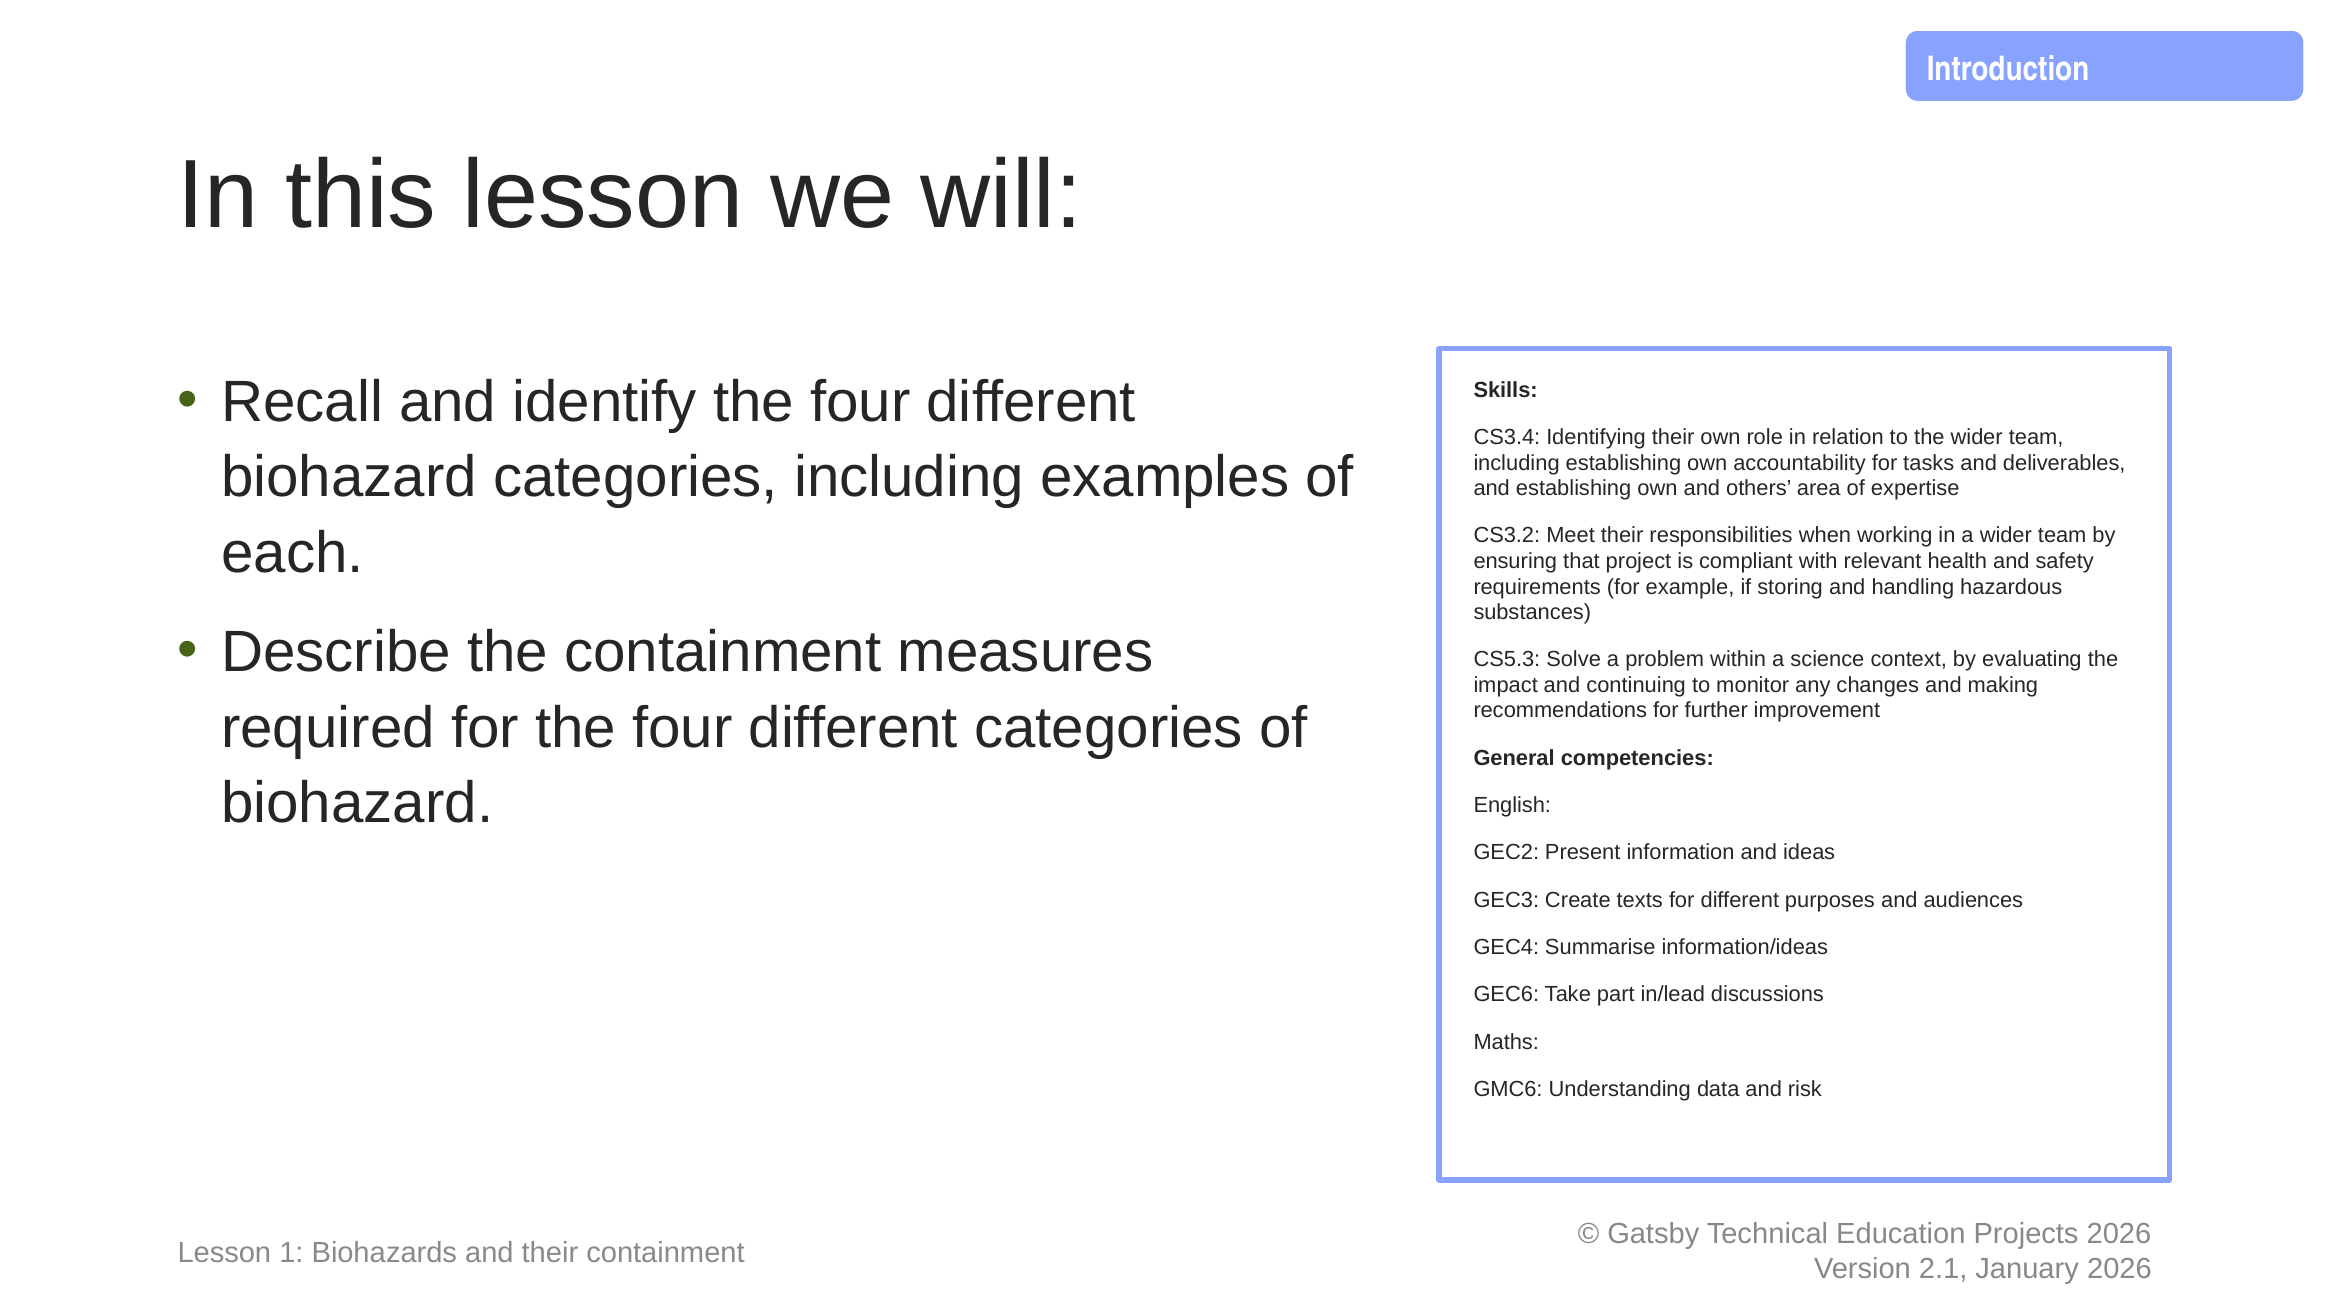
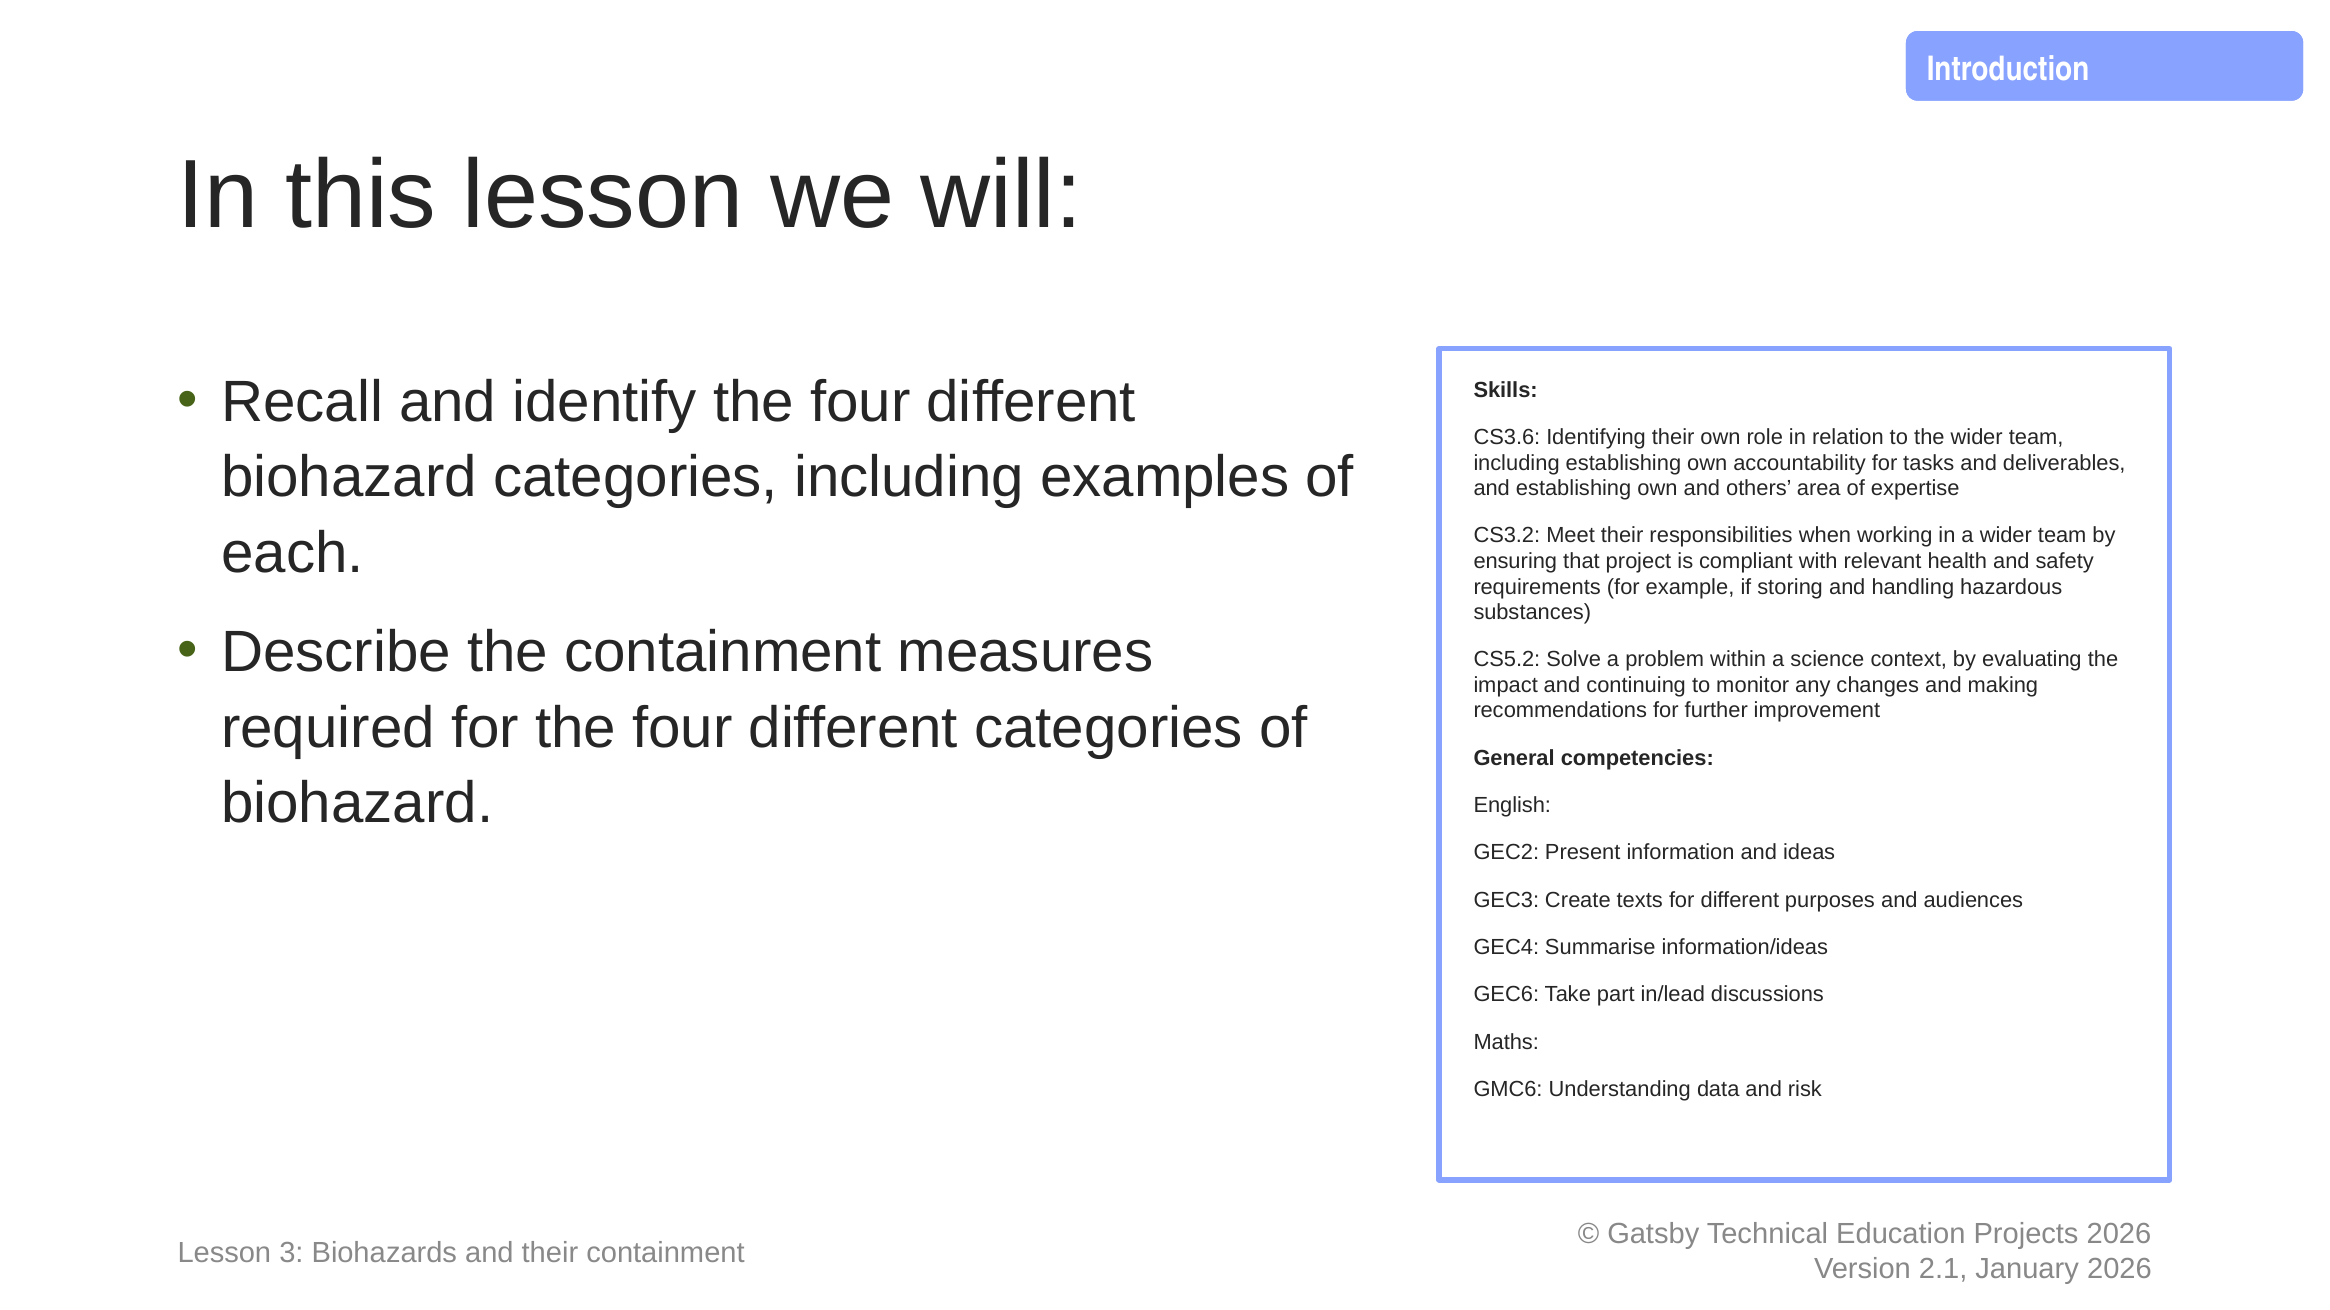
CS3.4: CS3.4 -> CS3.6 (1507, 438)
CS5.3: CS5.3 -> CS5.2 (1507, 660)
1: 1 -> 3 (291, 1253)
